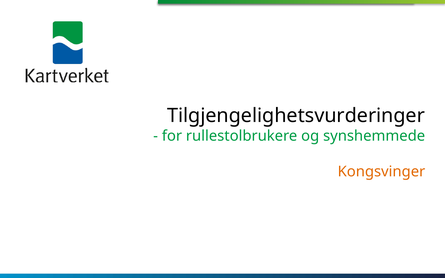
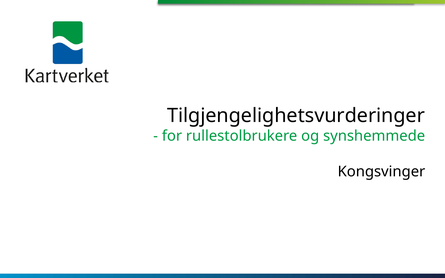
Kongsvinger colour: orange -> black (381, 172)
